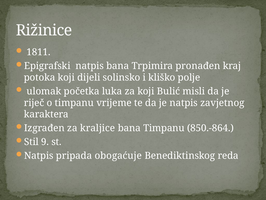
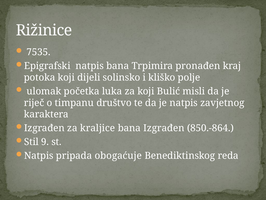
1811: 1811 -> 7535 (38, 52)
vrijeme: vrijeme -> društvo (114, 103)
bana Timpanu: Timpanu -> Izgrađen (164, 128)
